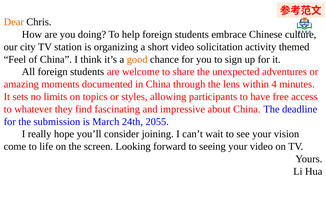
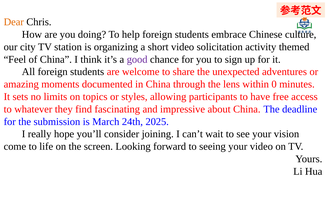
good colour: orange -> purple (137, 59)
4: 4 -> 0 (274, 84)
2055: 2055 -> 2025 (157, 122)
